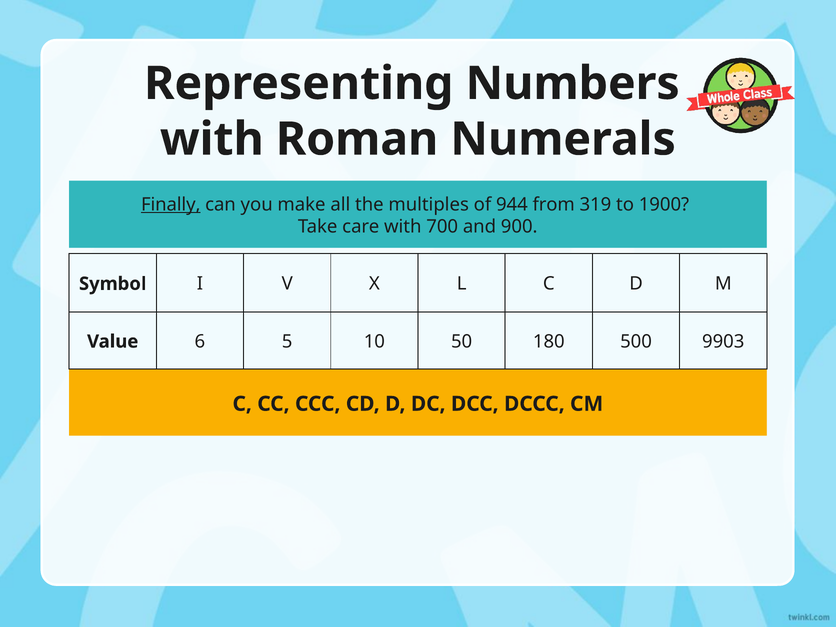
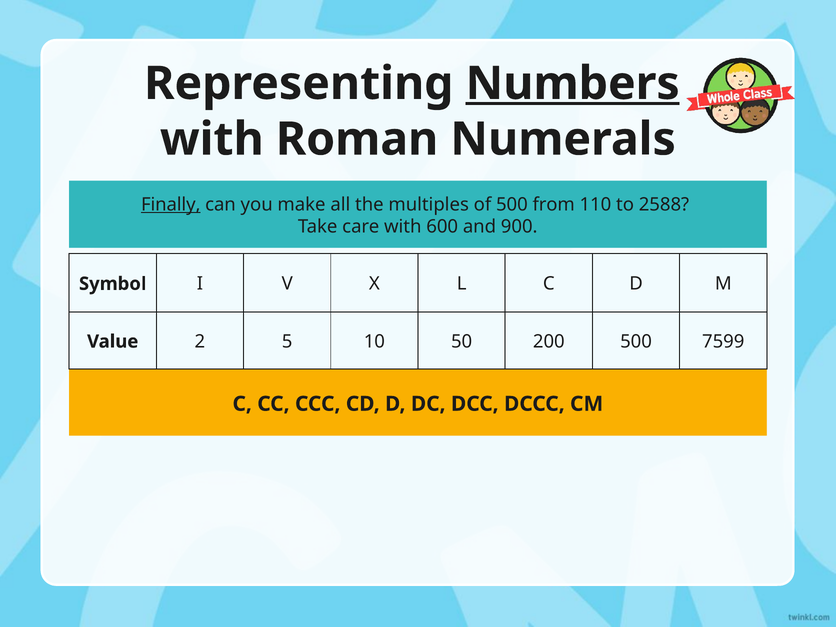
Numbers underline: none -> present (573, 84)
of 944: 944 -> 500 (512, 204)
319: 319 -> 110 (595, 204)
1900: 1900 -> 2588 (664, 204)
700: 700 -> 600 (442, 227)
6: 6 -> 2 (200, 342)
180: 180 -> 200 (549, 342)
9903: 9903 -> 7599 (723, 342)
